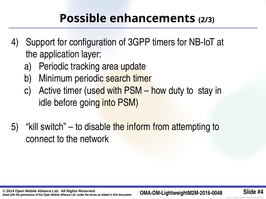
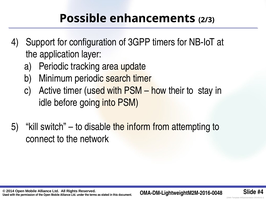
duty: duty -> their (177, 91)
